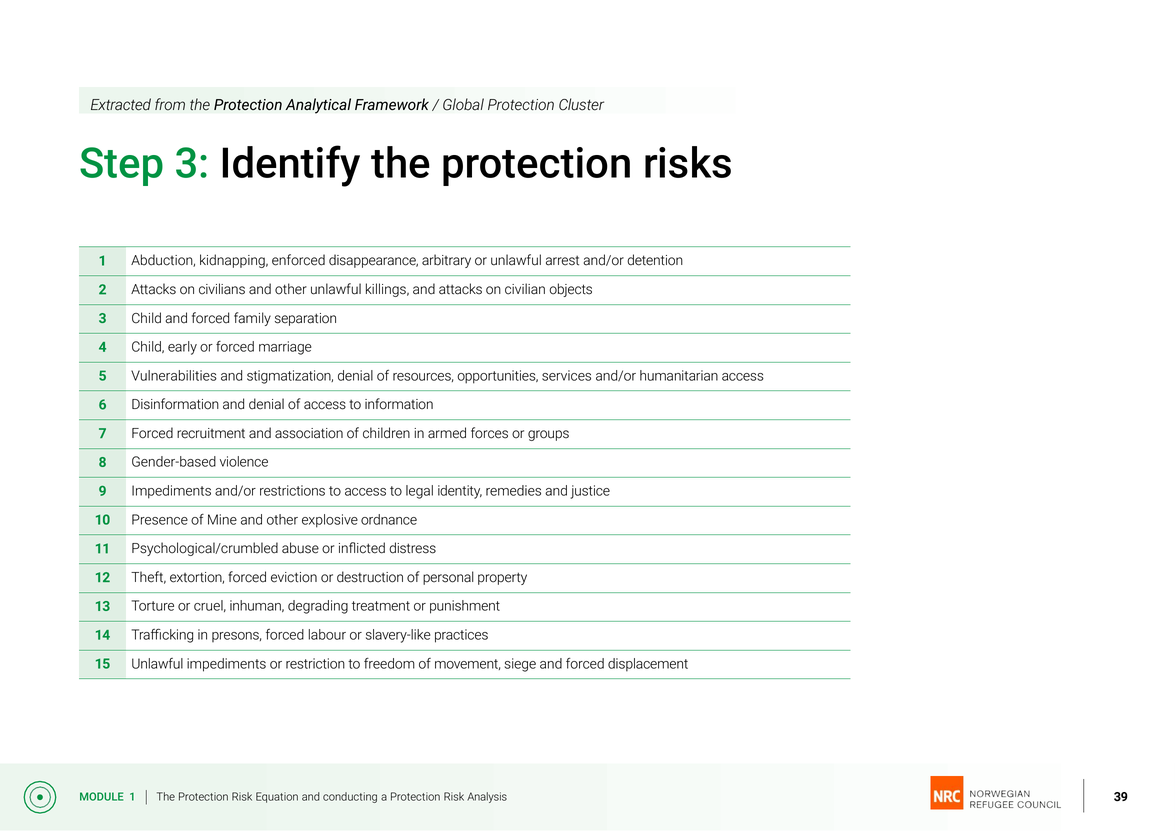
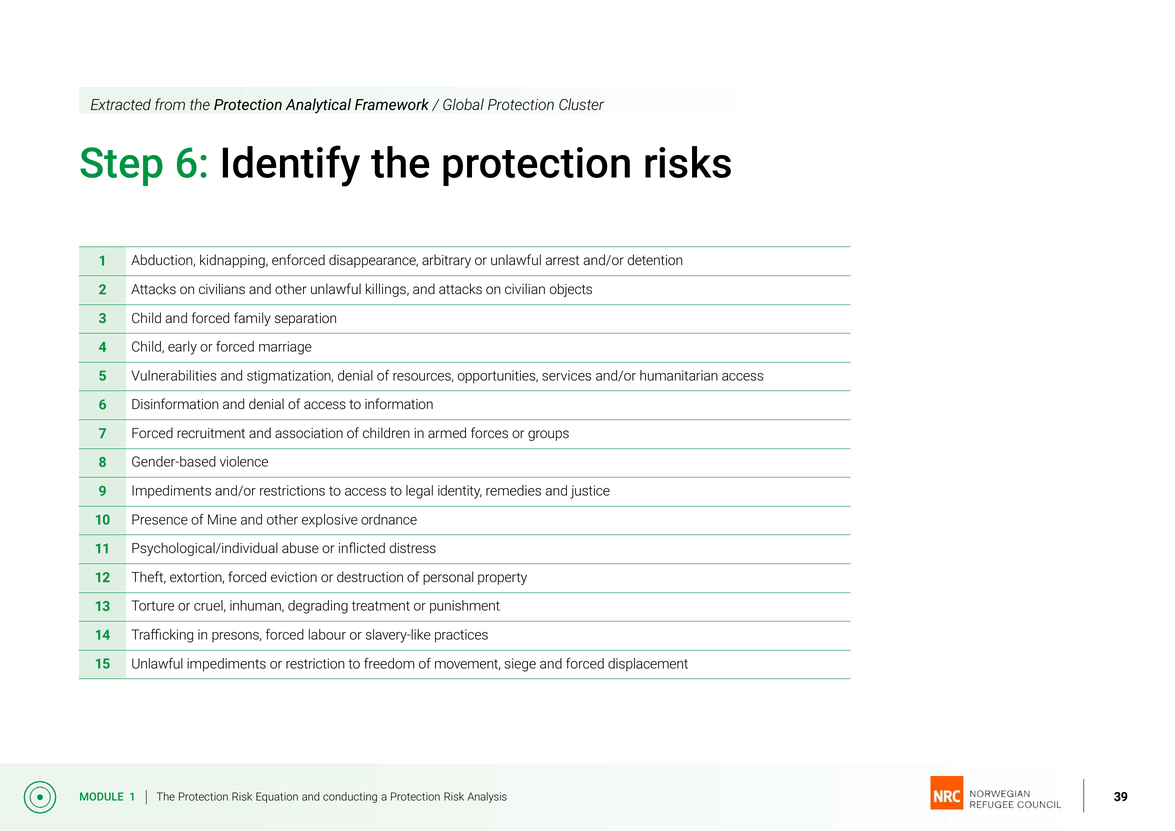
Step 3: 3 -> 6 (192, 164)
Psychological/crumbled: Psychological/crumbled -> Psychological/individual (205, 549)
